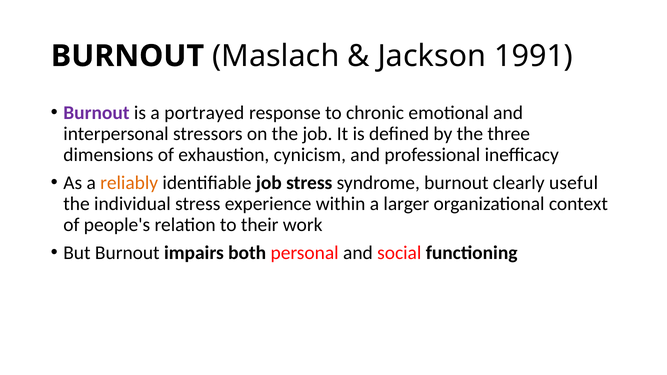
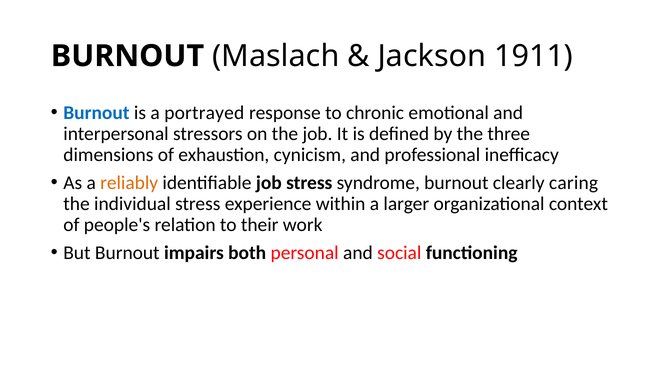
1991: 1991 -> 1911 (534, 56)
Burnout colour: purple -> blue (96, 113)
useful: useful -> caring (574, 183)
